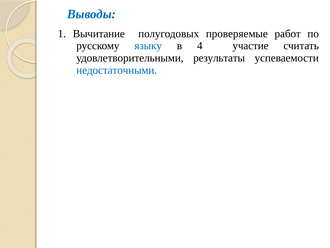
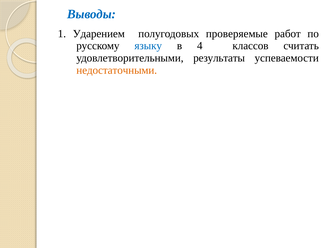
Вычитание: Вычитание -> Ударением (99, 34)
участие: участие -> классов (250, 46)
недостаточными colour: blue -> orange (117, 70)
